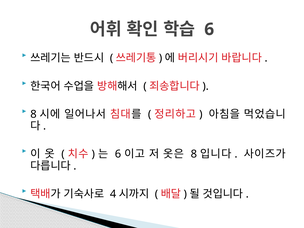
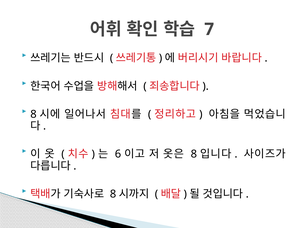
6: 6 -> 7 (209, 29)
4: 4 -> 8 (113, 194)
